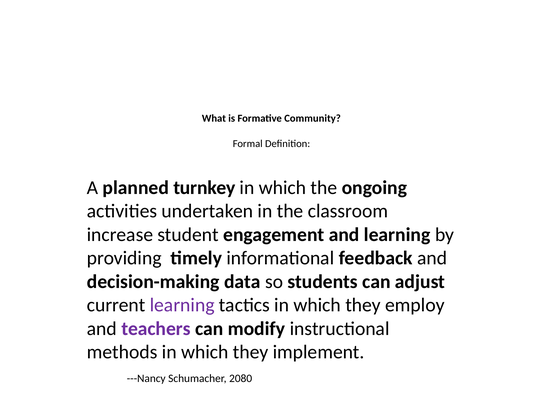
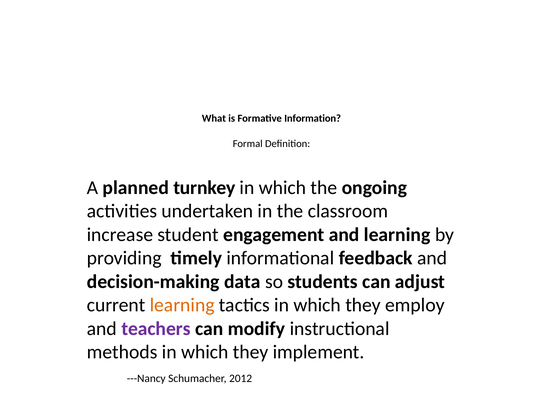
Community: Community -> Information (313, 118)
learning colour: purple -> orange (182, 305)
2080: 2080 -> 2012 (241, 379)
